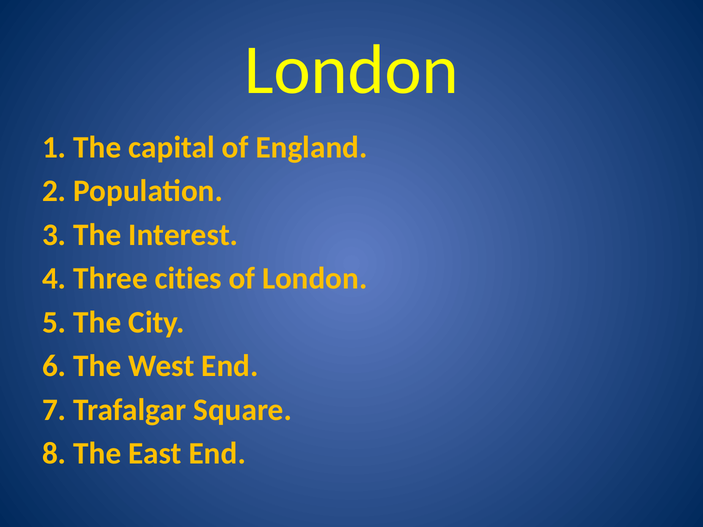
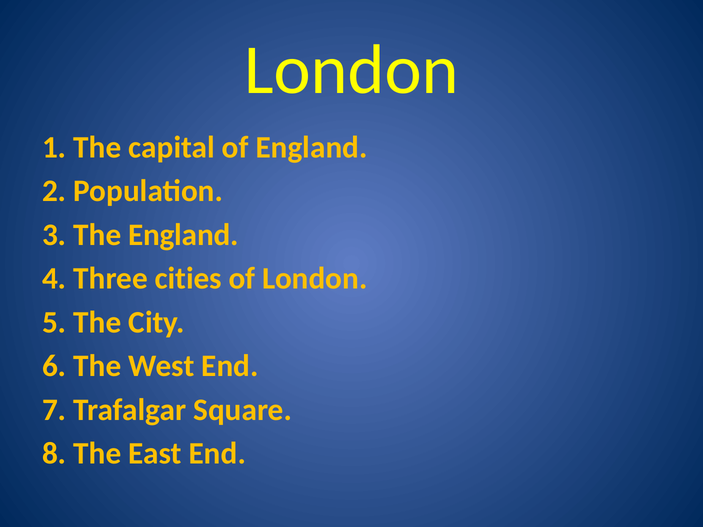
The Interest: Interest -> England (183, 235)
